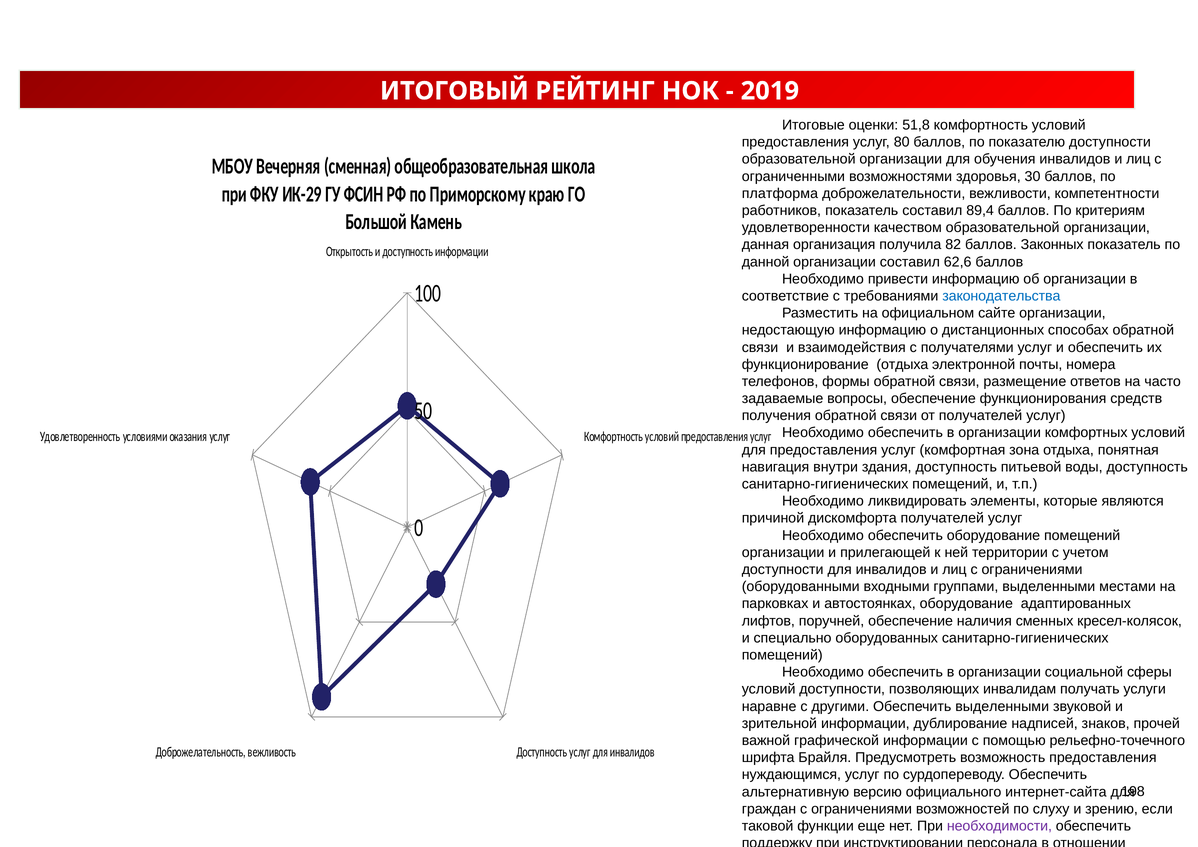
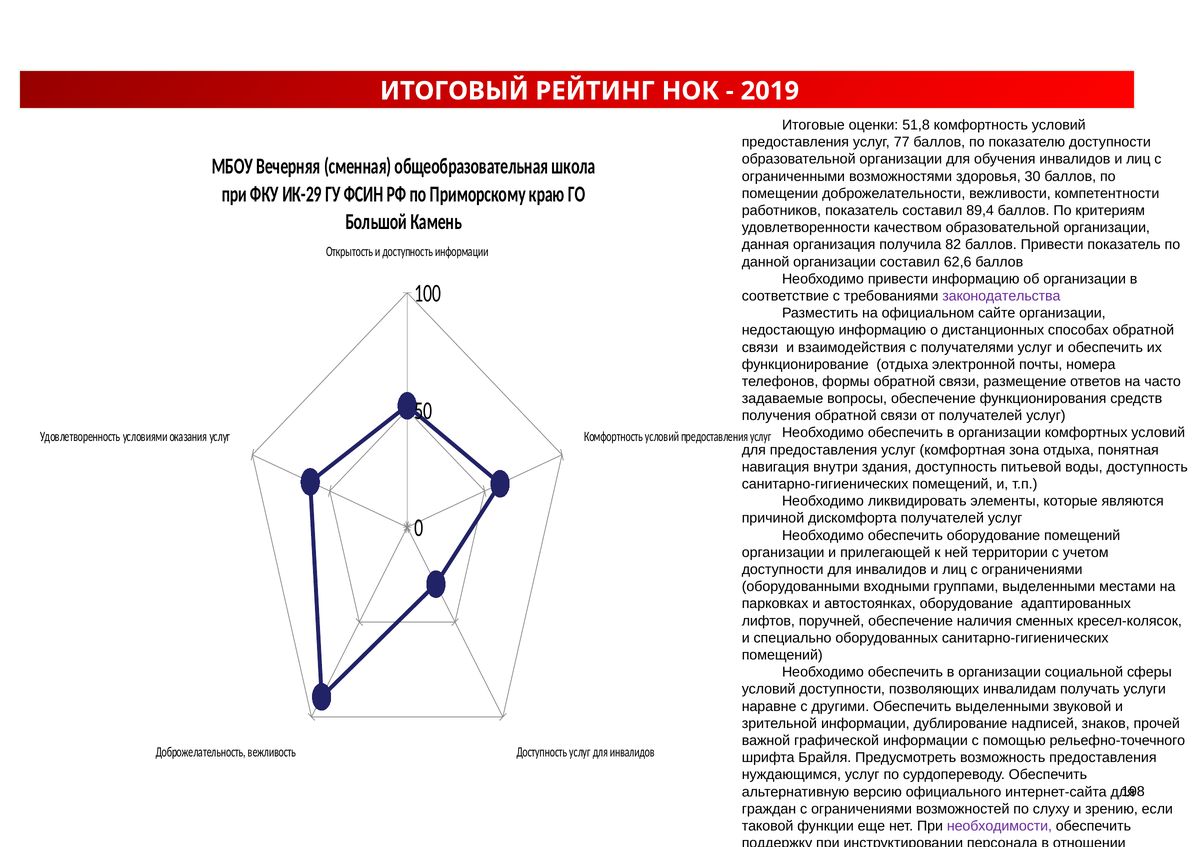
80: 80 -> 77 (902, 142)
платформа: платформа -> помещении (780, 193)
баллов Законных: Законных -> Привести (1052, 245)
законодательства colour: blue -> purple (1001, 296)
